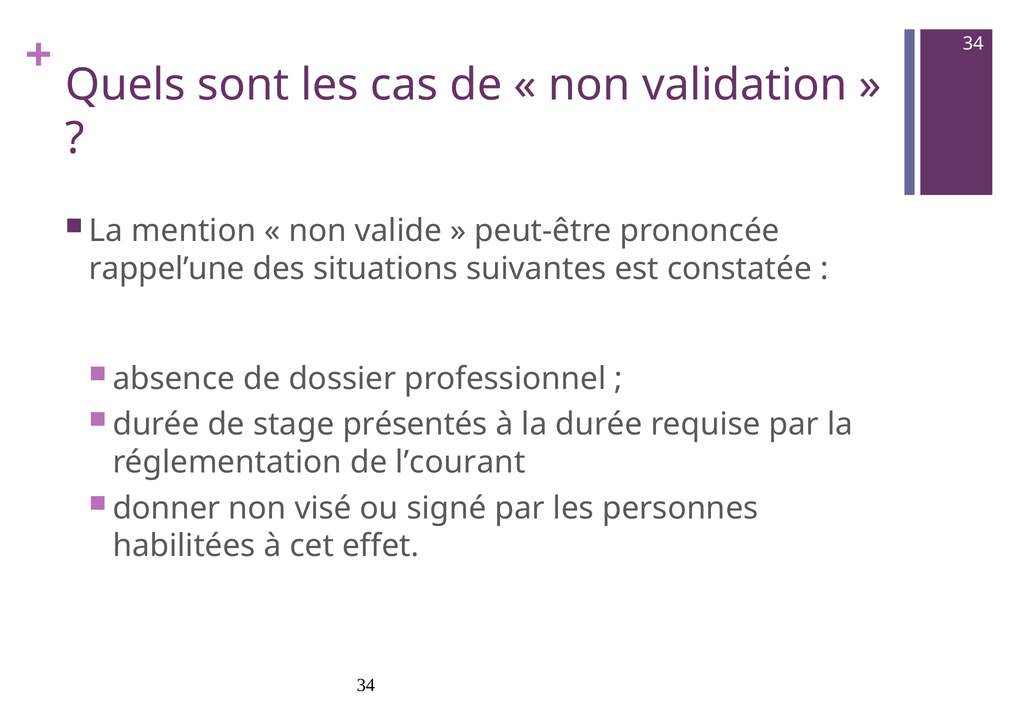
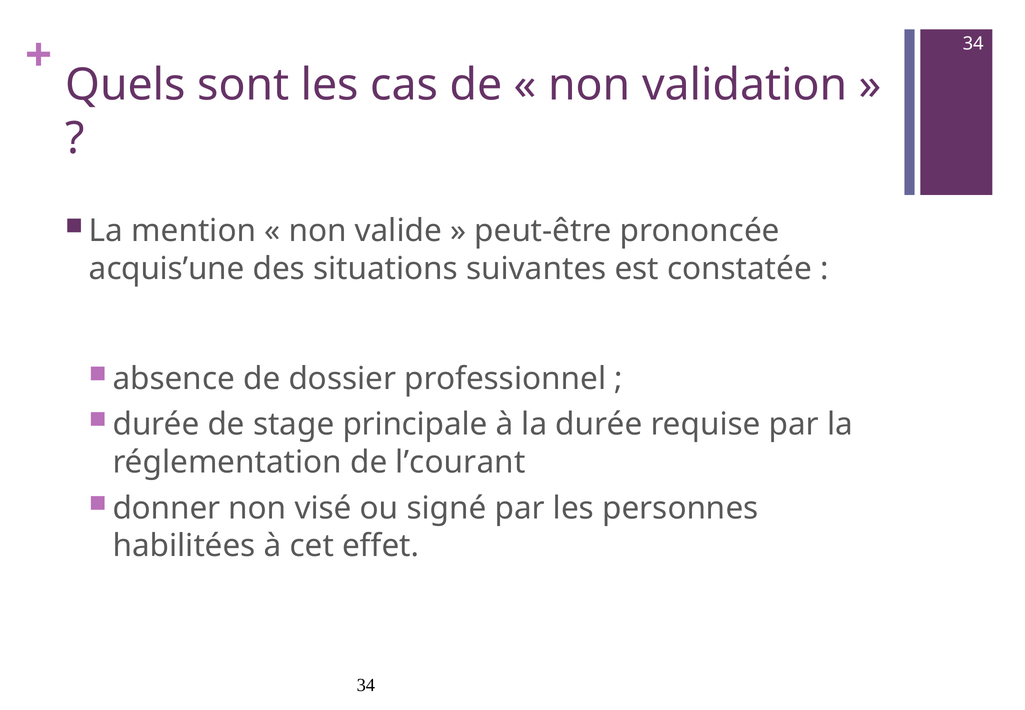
rappel’une: rappel’une -> acquis’une (167, 269)
présentés: présentés -> principale (415, 424)
